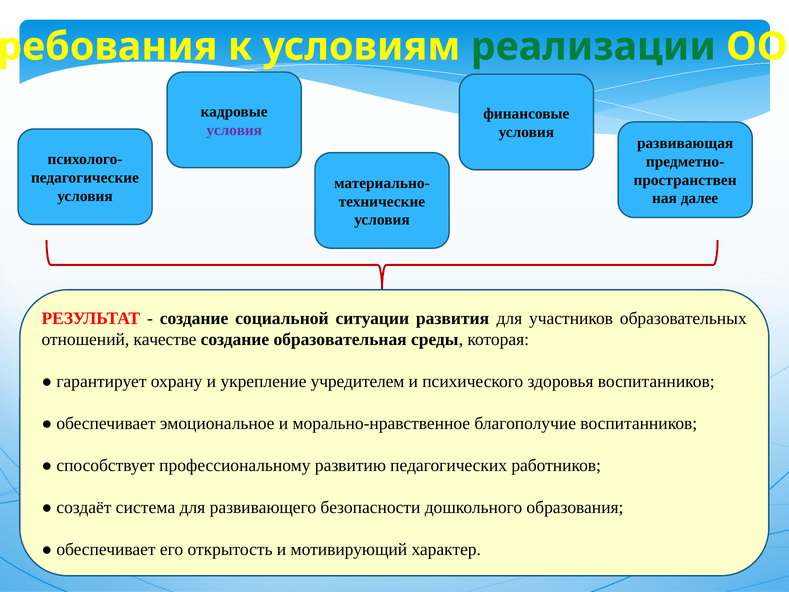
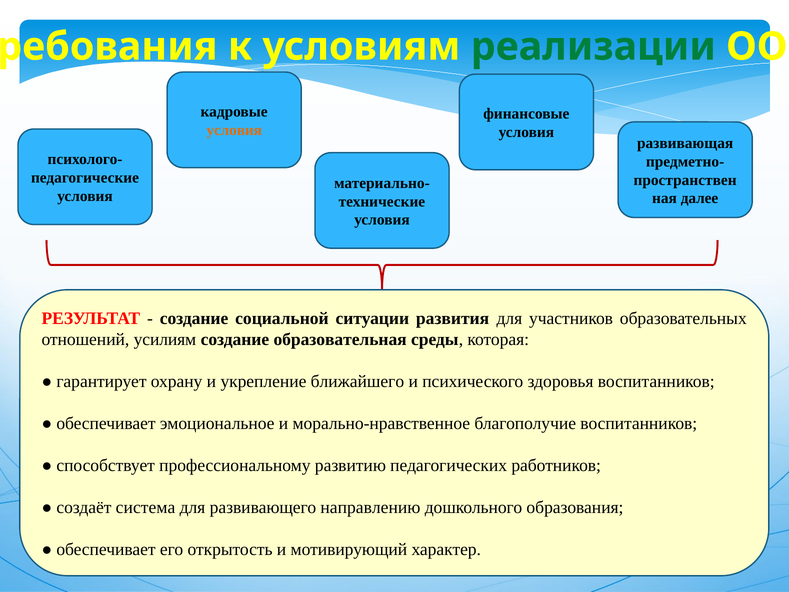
условия colour: purple -> orange (234, 130)
качестве: качестве -> усилиям (165, 339)
учредителем: учредителем -> ближайшего (357, 381)
безопасности: безопасности -> направлению (370, 507)
